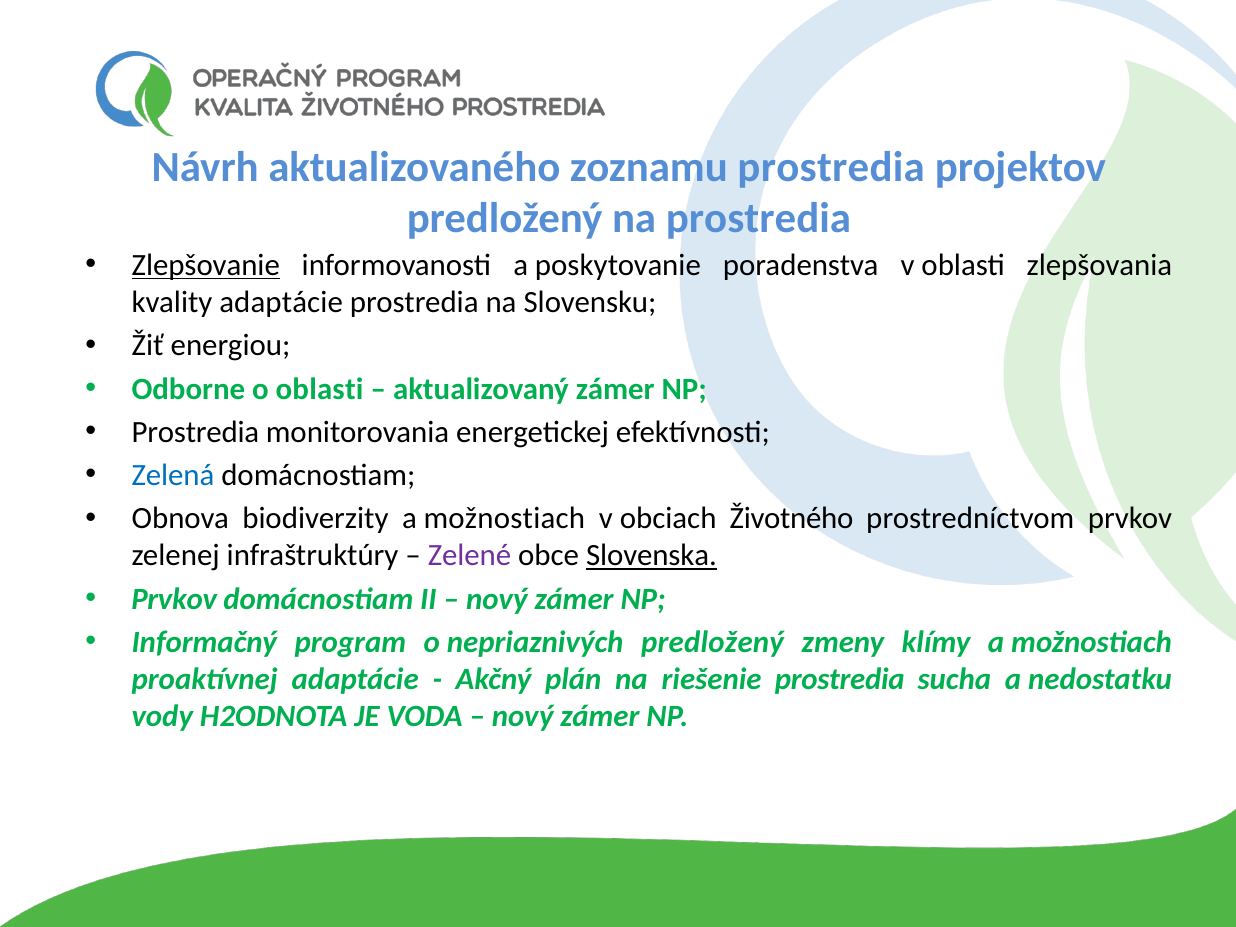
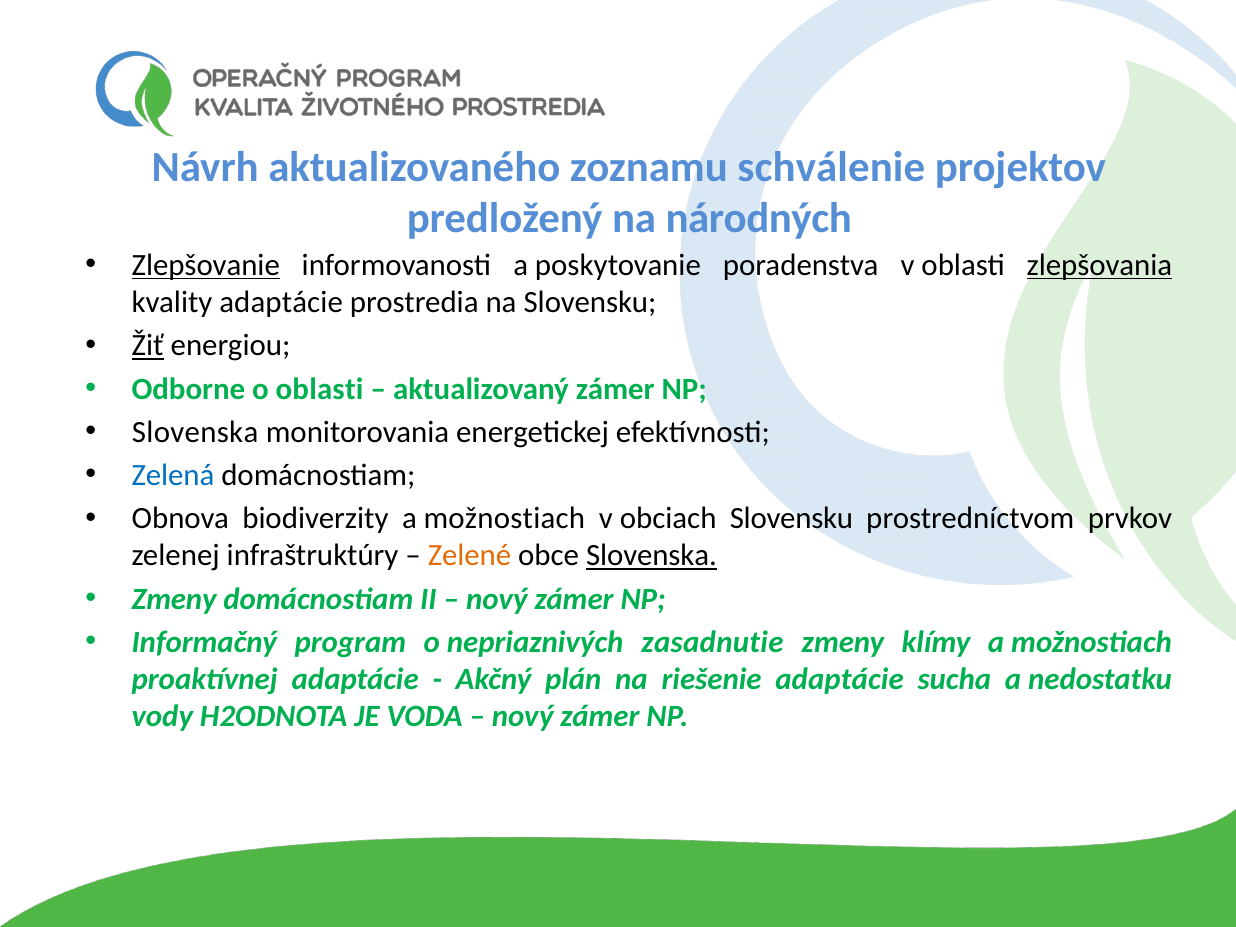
zoznamu prostredia: prostredia -> schválenie (831, 167)
na prostredia: prostredia -> národných (759, 218)
zlepšovania underline: none -> present (1099, 265)
Žiť underline: none -> present (148, 346)
Prostredia: Prostredia -> Slovenska (195, 432)
obciach Životného: Životného -> Slovensku (791, 519)
Zelené colour: purple -> orange (470, 556)
Prvkov: Prvkov -> Zmeny (174, 599)
nepriaznivých predložený: predložený -> zasadnutie (712, 642)
riešenie prostredia: prostredia -> adaptácie (840, 679)
